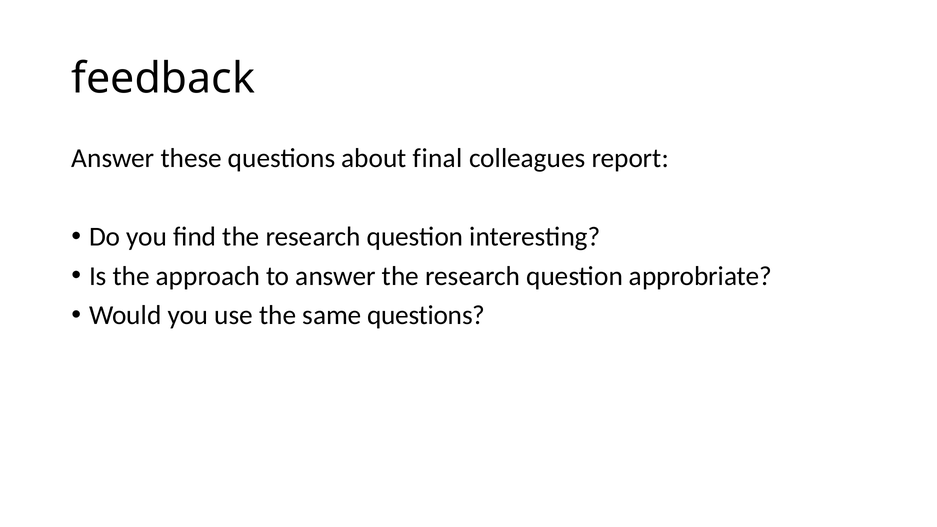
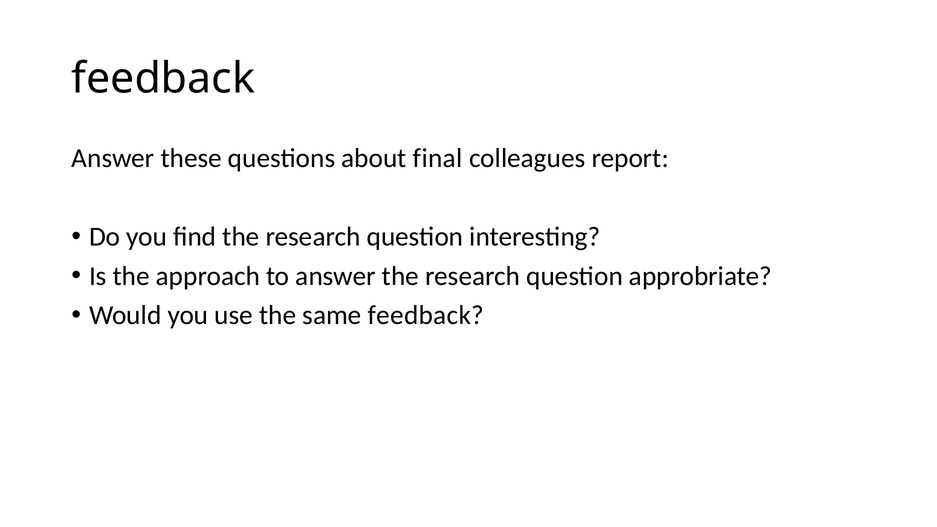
same questions: questions -> feedback (426, 315)
